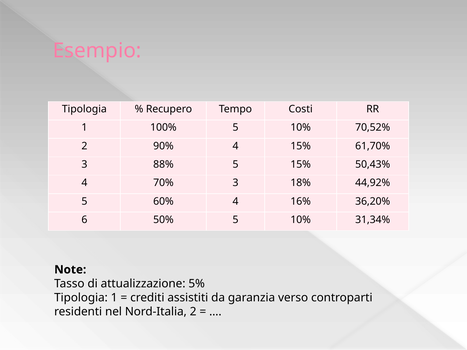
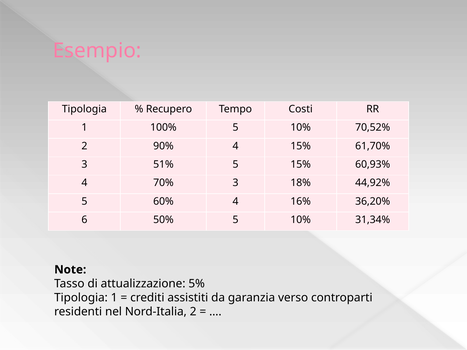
88%: 88% -> 51% (163, 165)
50,43%: 50,43% -> 60,93% (373, 165)
